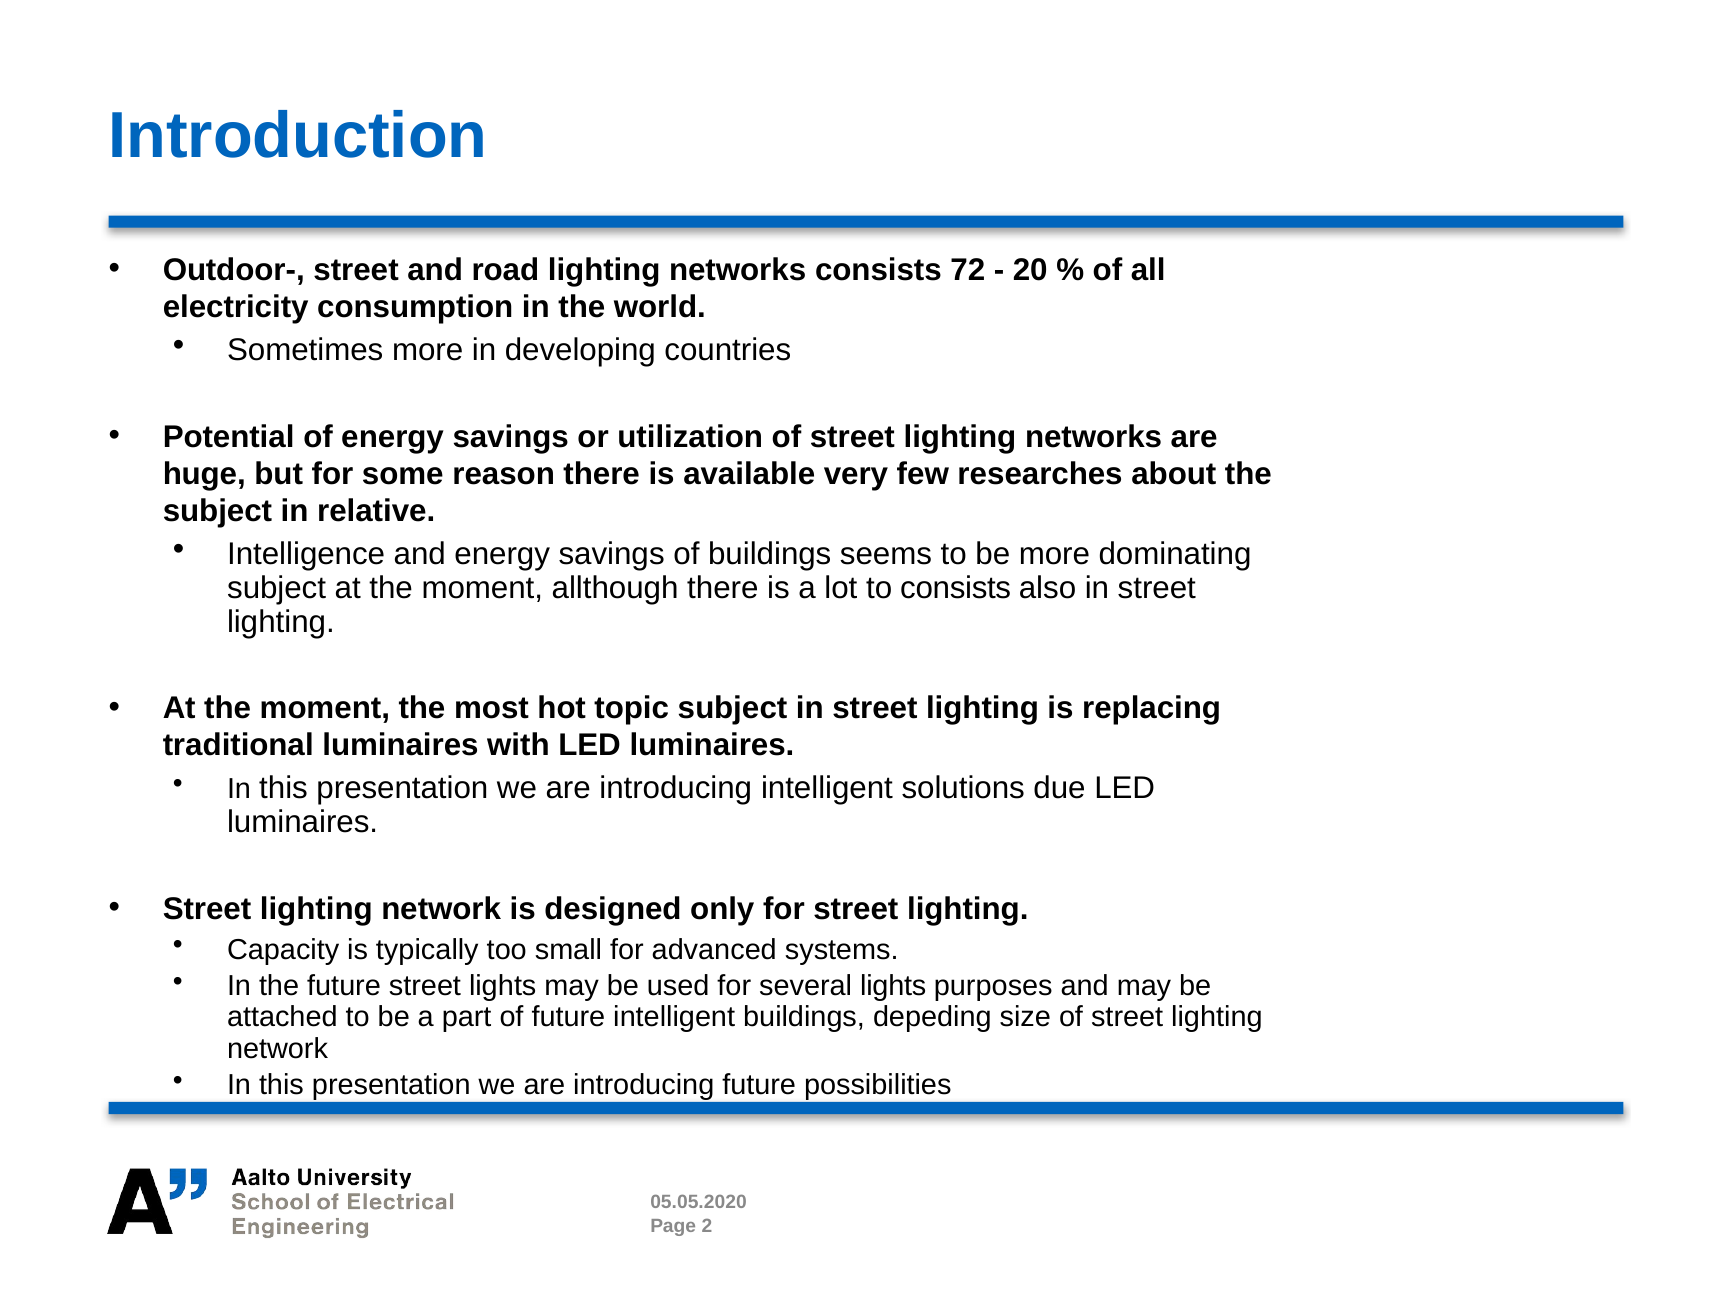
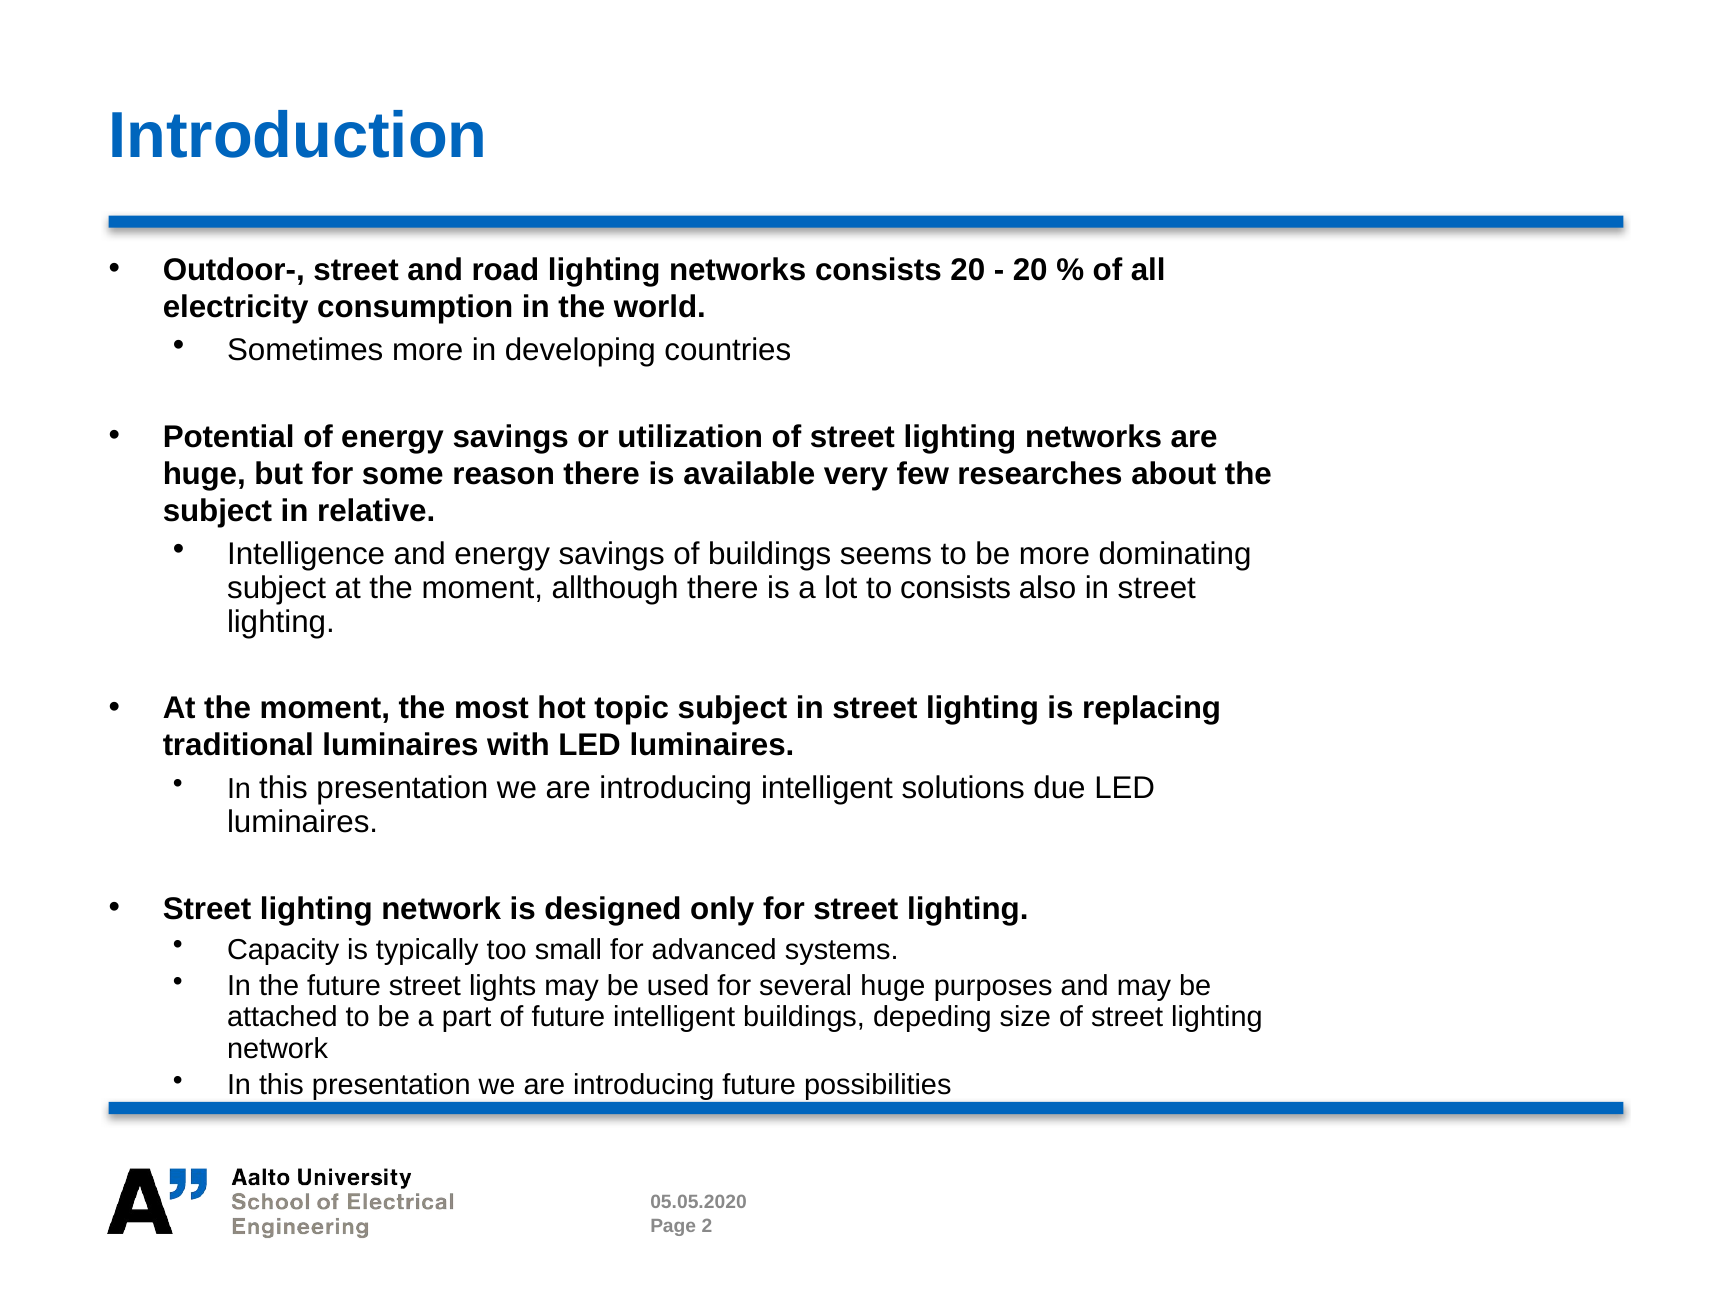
consists 72: 72 -> 20 (968, 270)
several lights: lights -> huge (893, 987)
